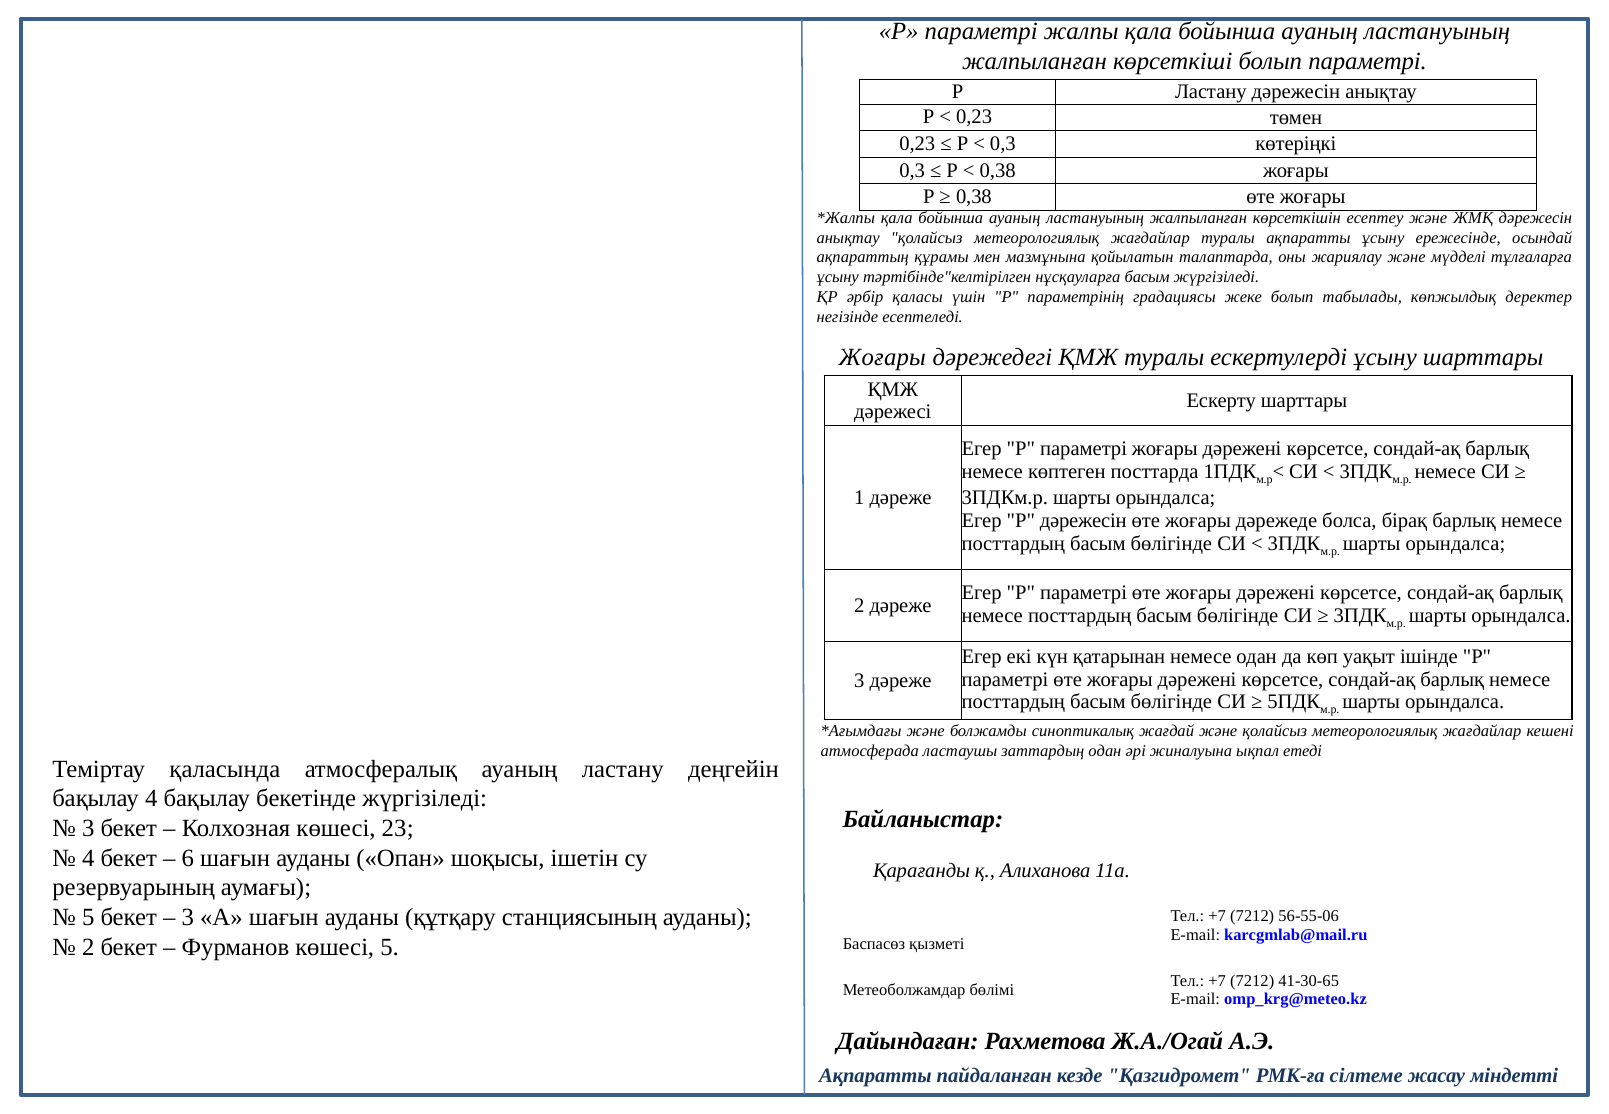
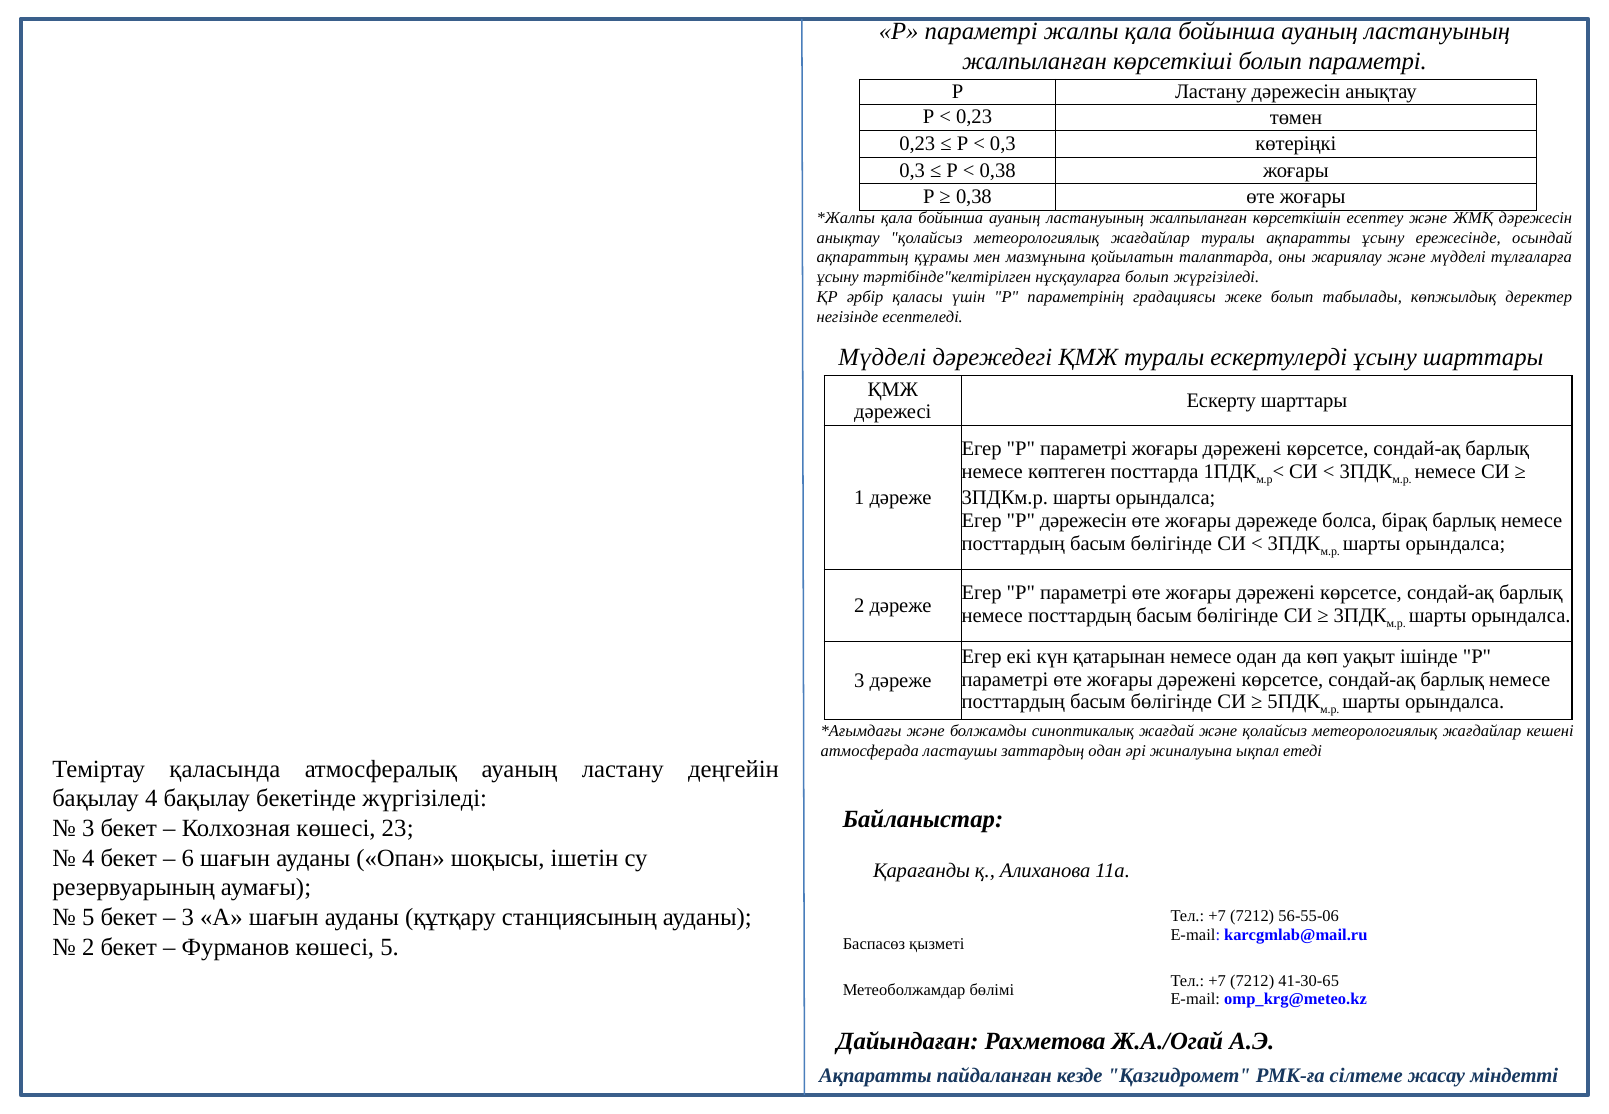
нұсқауларға басым: басым -> болып (1147, 277)
Жоғары: Жоғары -> Мүдделі (882, 358)
